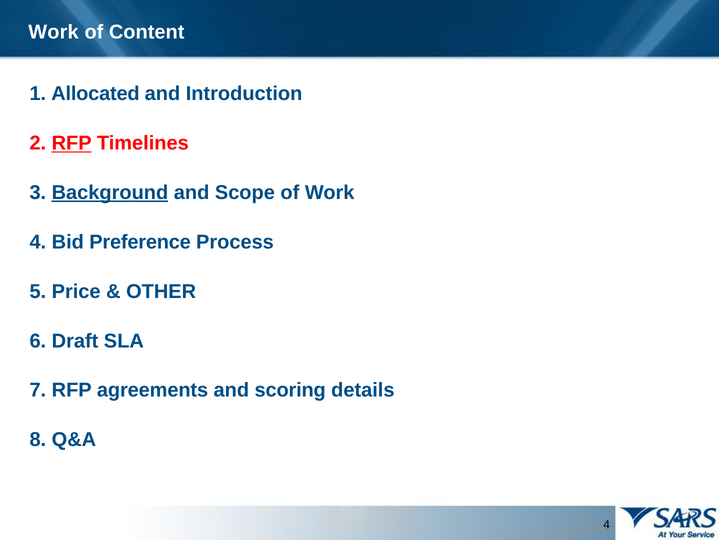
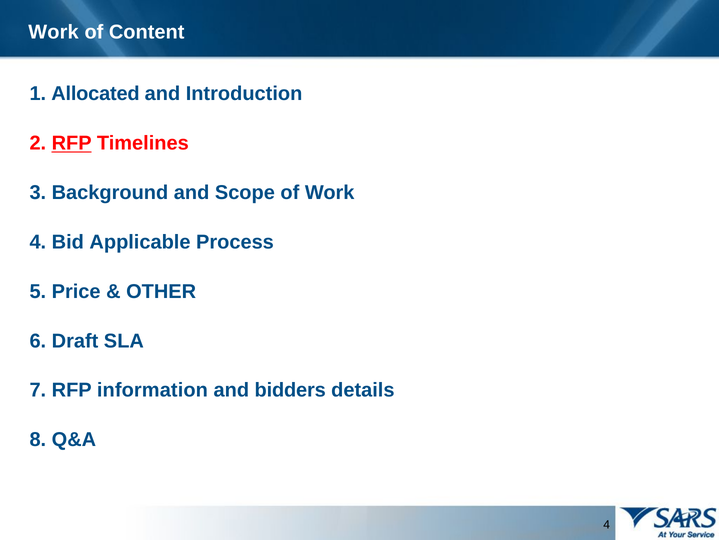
Background underline: present -> none (110, 192)
Preference: Preference -> Applicable (140, 242)
agreements: agreements -> information (152, 390)
scoring: scoring -> bidders (290, 390)
